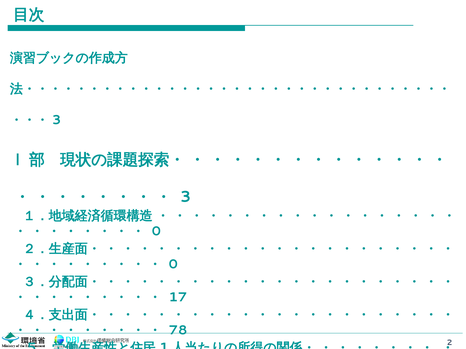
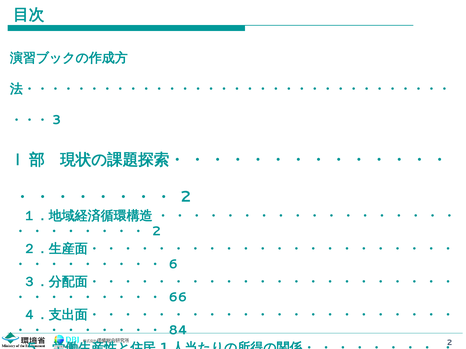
3: 3 -> 2 (186, 197)
0: 0 -> 2 (156, 232)
0: 0 -> 6 (173, 265)
17: 17 -> 66 (178, 298)
78: 78 -> 84 (178, 331)
